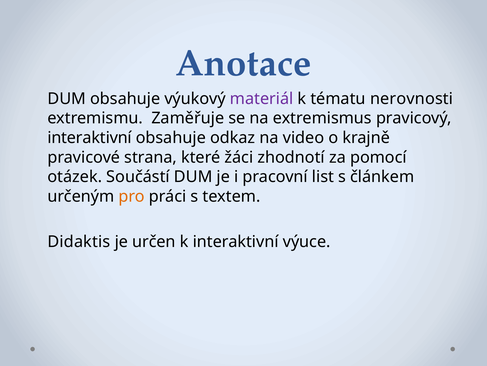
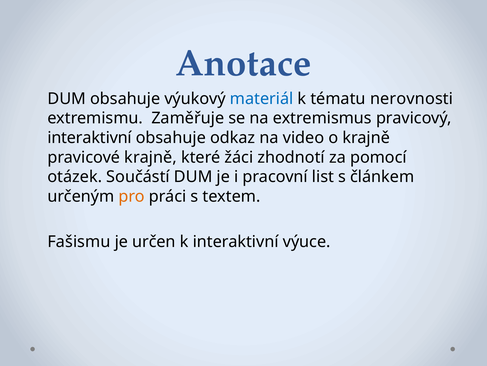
materiál colour: purple -> blue (262, 99)
pravicové strana: strana -> krajně (151, 157)
Didaktis: Didaktis -> Fašismu (79, 241)
